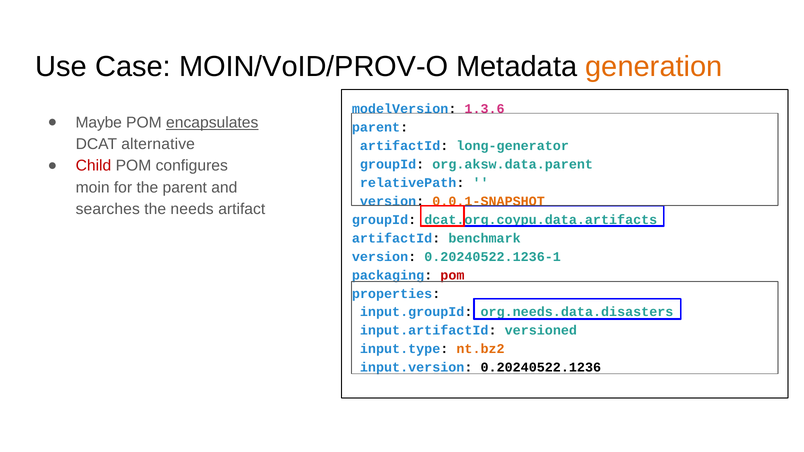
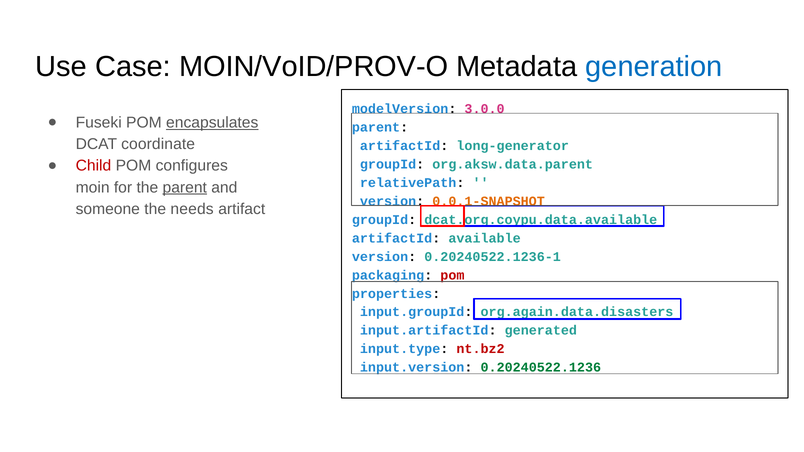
generation colour: orange -> blue (654, 67)
1.3.6: 1.3.6 -> 3.0.0 (485, 109)
Maybe: Maybe -> Fuseki (99, 123)
alternative: alternative -> coordinate (158, 144)
parent underline: none -> present (185, 188)
searches: searches -> someone (108, 209)
dcat.org.coypu.data.artifacts: dcat.org.coypu.data.artifacts -> dcat.org.coypu.data.available (541, 220)
benchmark: benchmark -> available (485, 238)
org.needs.data.disasters: org.needs.data.disasters -> org.again.data.disasters (577, 312)
versioned: versioned -> generated (541, 331)
nt.bz2 colour: orange -> red (481, 349)
0.20240522.1236 colour: black -> green (541, 368)
